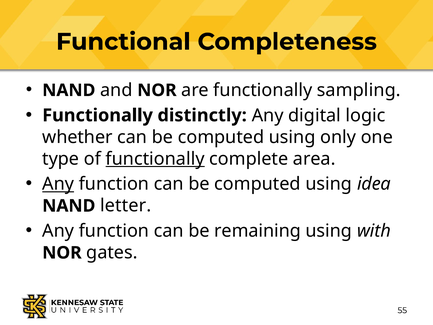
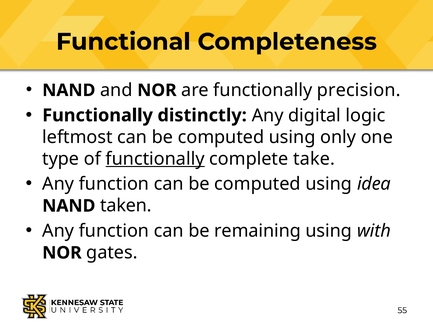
sampling: sampling -> precision (359, 90)
whether: whether -> leftmost (77, 137)
area: area -> take (314, 159)
Any underline: present -> none (58, 184)
letter: letter -> taken (126, 206)
